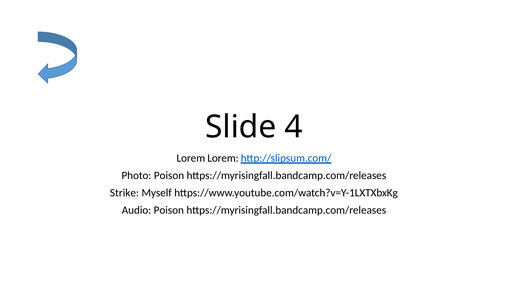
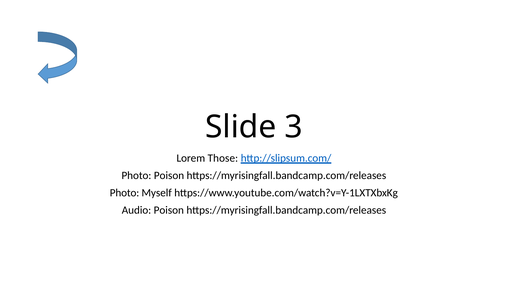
4: 4 -> 3 (294, 127)
Lorem Lorem: Lorem -> Those (223, 158)
Strike: Strike -> Photo (125, 193)
